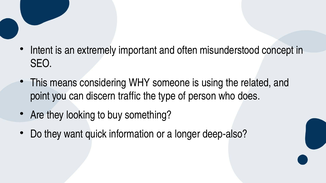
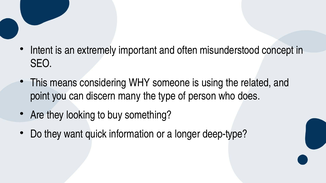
traffic: traffic -> many (129, 96)
deep-also: deep-also -> deep-type (225, 134)
